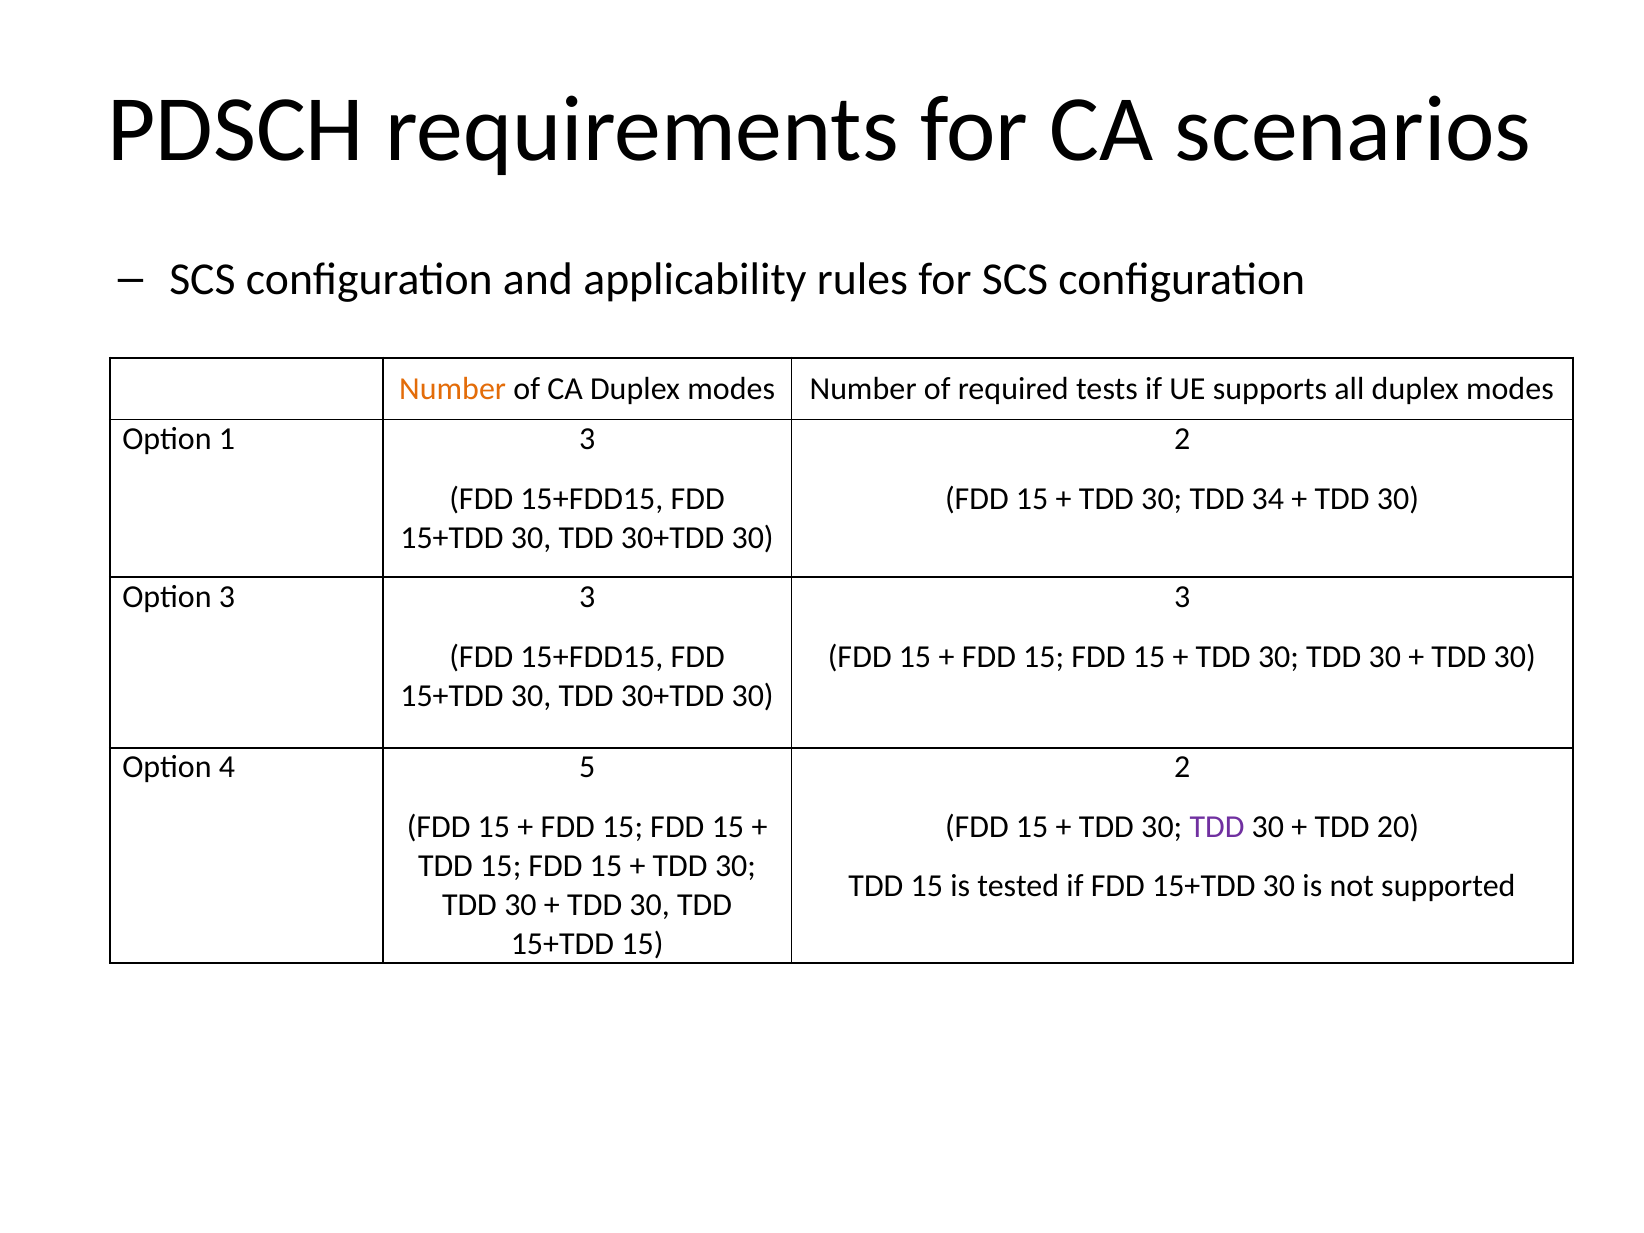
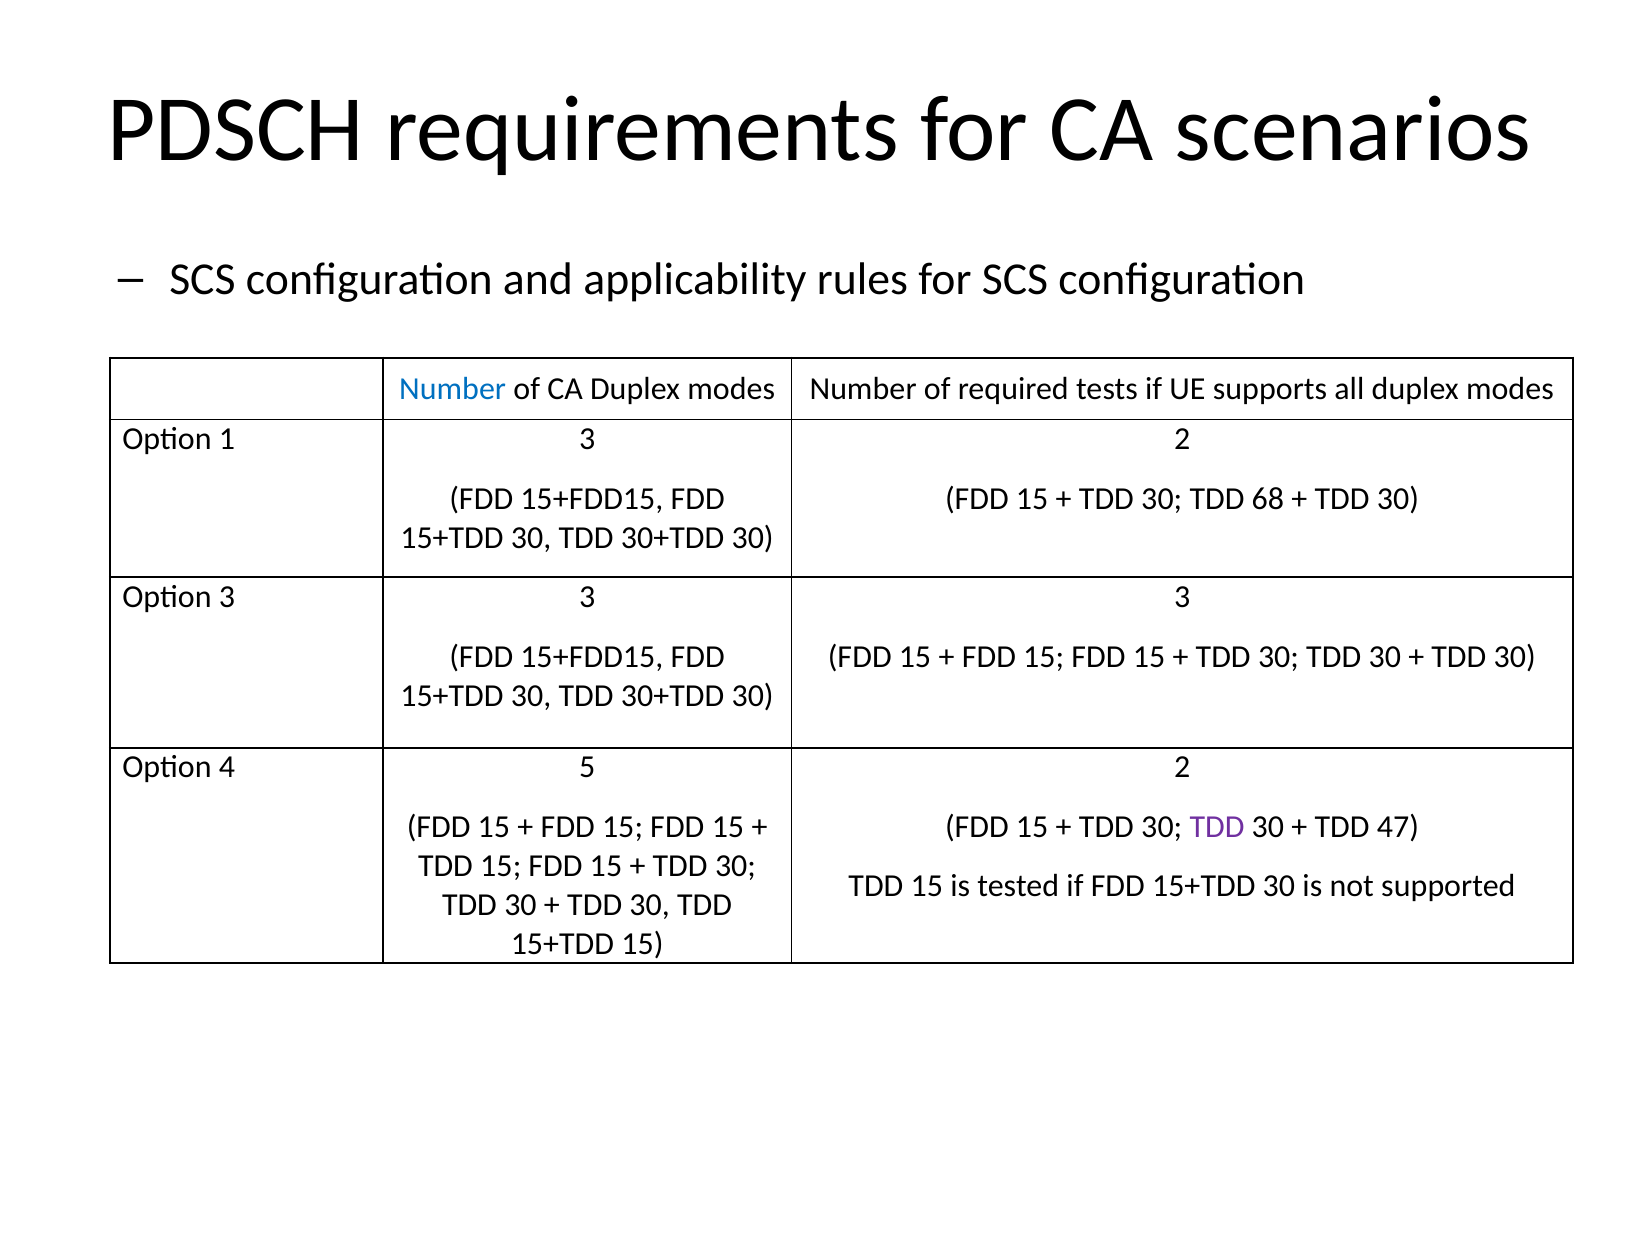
Number colour: orange -> blue (453, 389)
34: 34 -> 68 (1268, 499)
20: 20 -> 47 (1398, 827)
